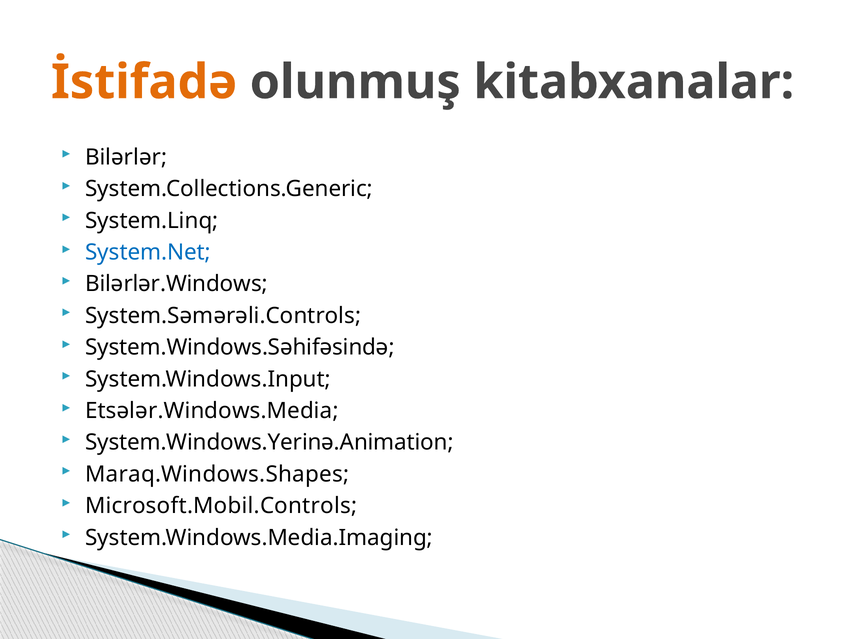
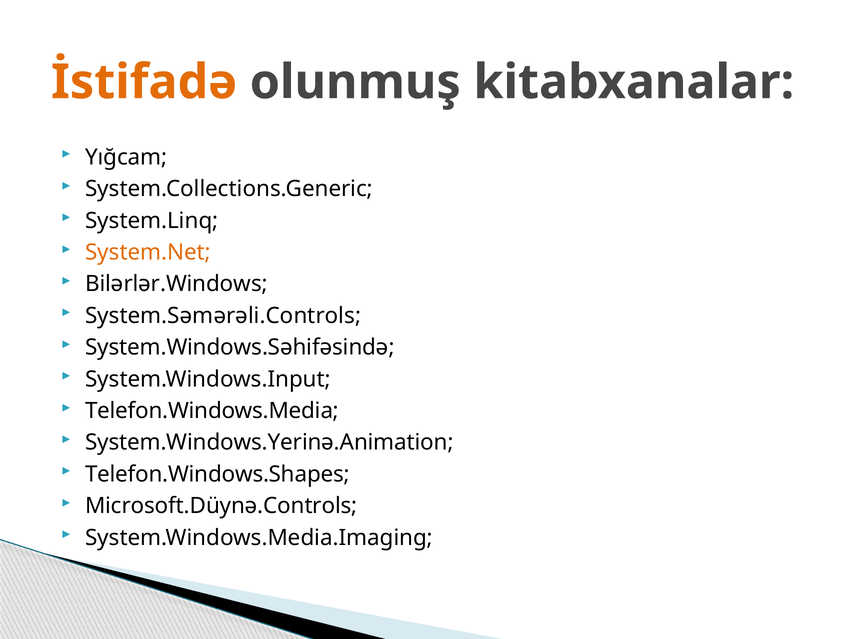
Bilərlər: Bilərlər -> Yığcam (126, 157)
System.Net colour: blue -> orange (148, 252)
Etsələr.Windows.Media: Etsələr.Windows.Media -> Telefon.Windows.Media (212, 411)
Maraq.Windows.Shapes: Maraq.Windows.Shapes -> Telefon.Windows.Shapes (217, 474)
Microsoft.Mobil.Controls: Microsoft.Mobil.Controls -> Microsoft.Düynə.Controls (221, 506)
